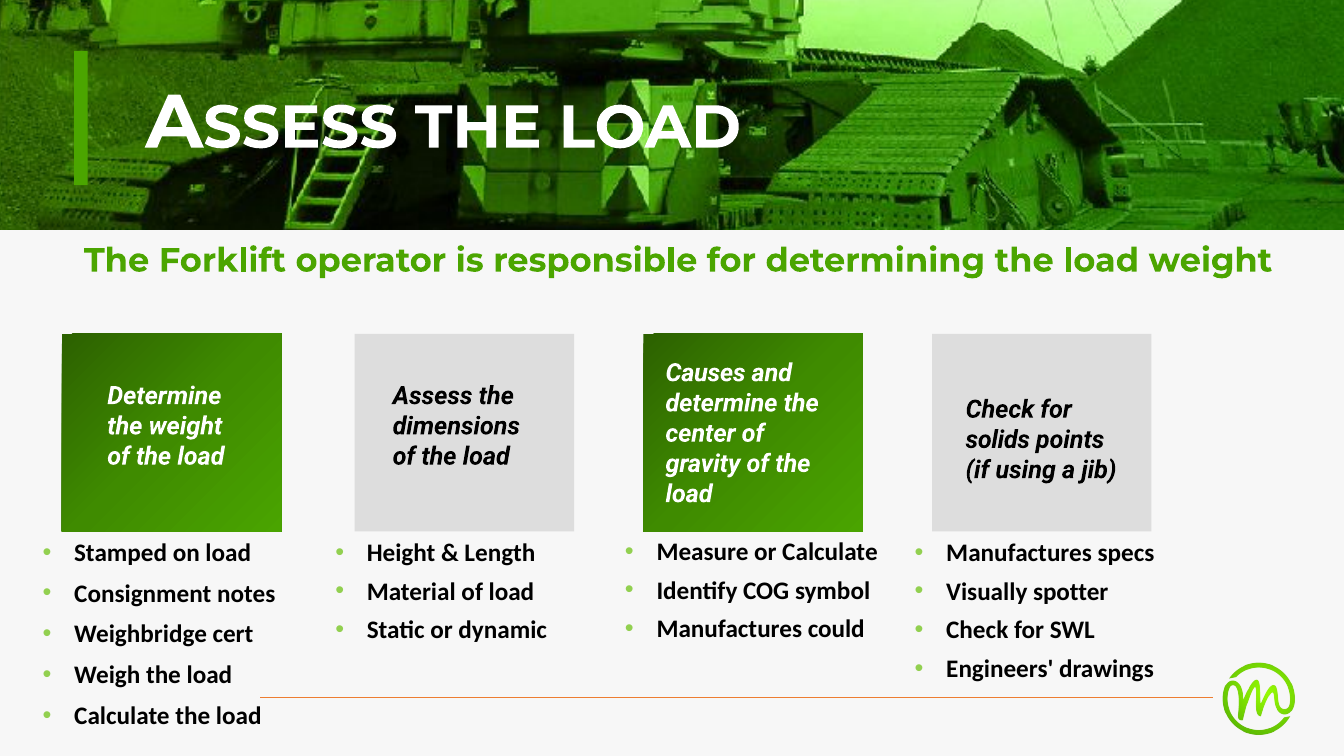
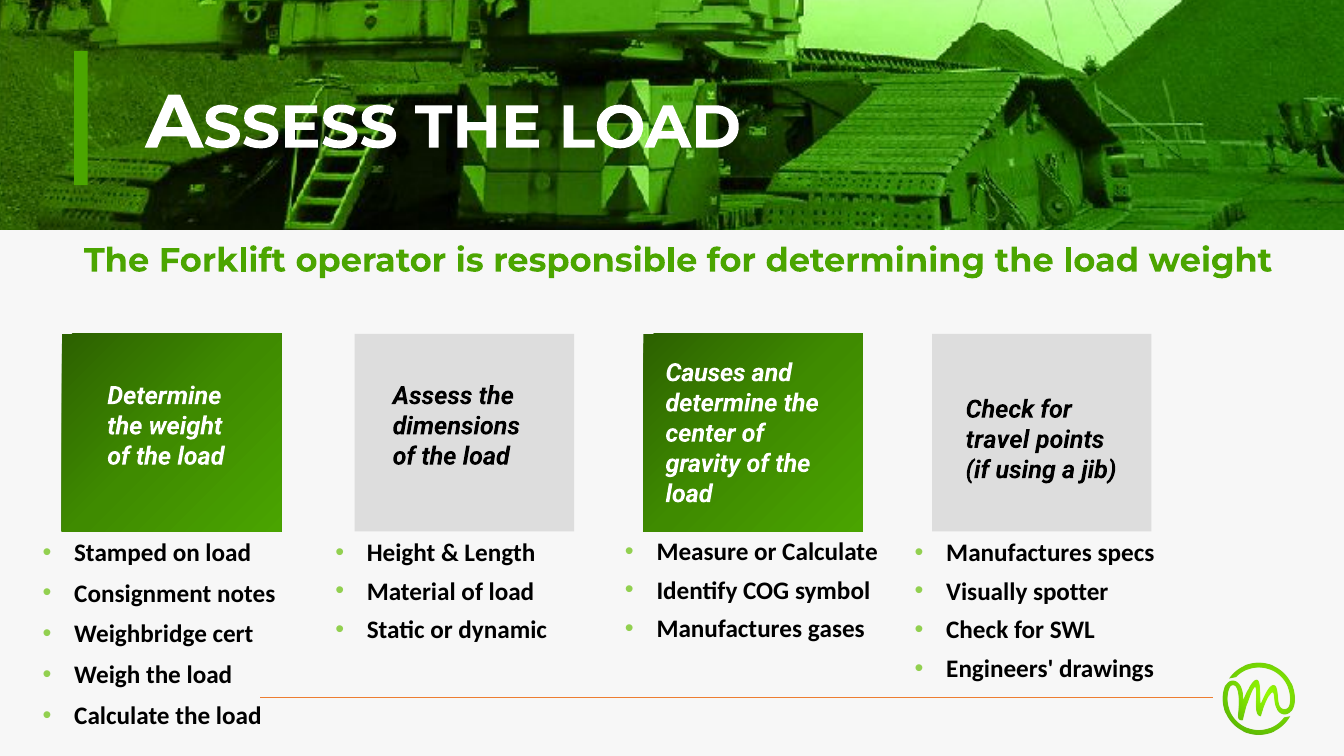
solids: solids -> travel (997, 440)
could: could -> gases (836, 629)
